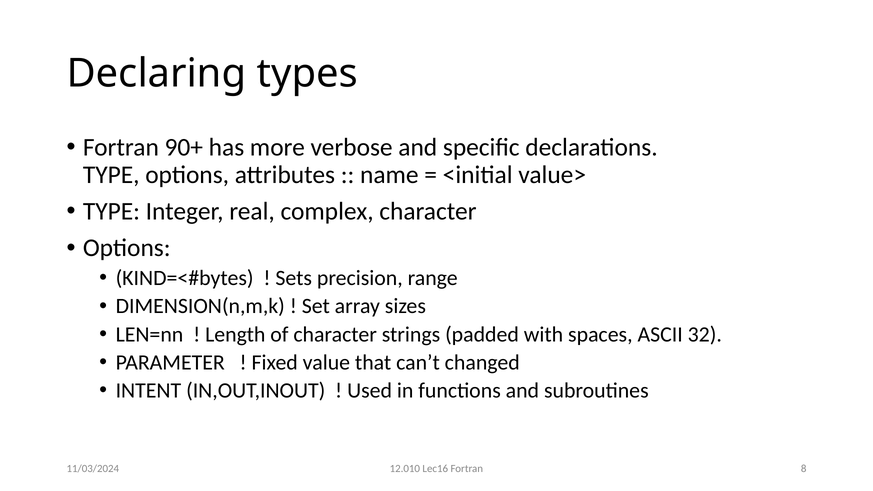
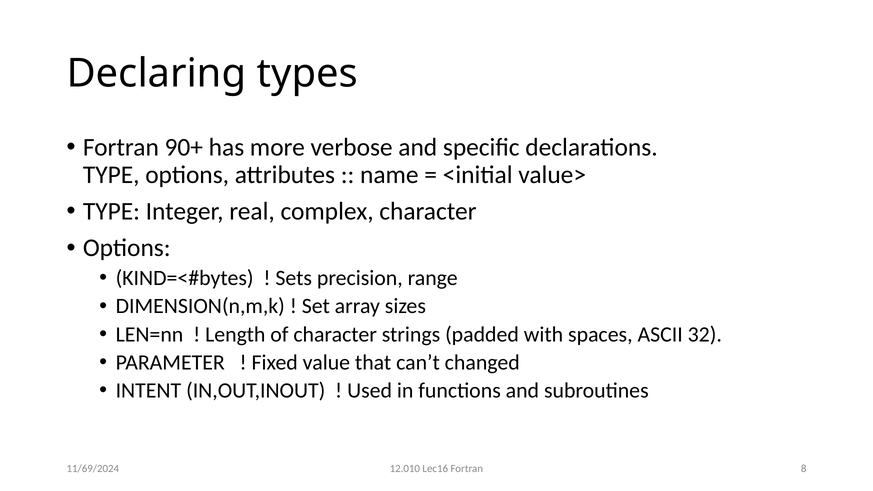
11/03/2024: 11/03/2024 -> 11/69/2024 (93, 469)
